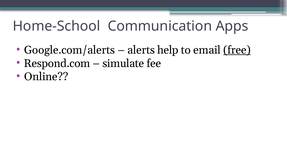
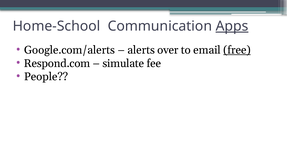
Apps underline: none -> present (232, 26)
help: help -> over (168, 50)
Online: Online -> People (46, 77)
